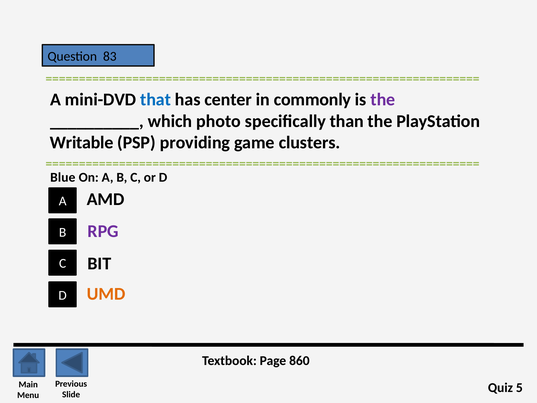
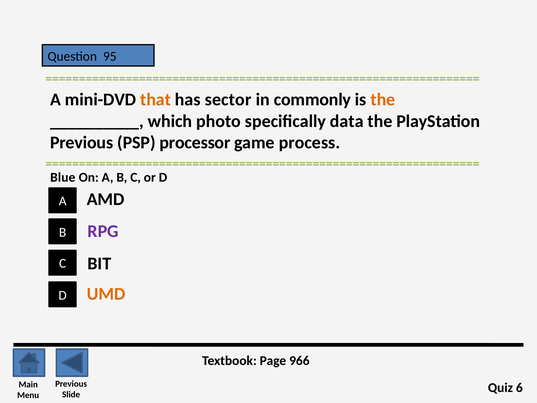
83: 83 -> 95 (110, 56)
that colour: blue -> orange (156, 100)
center: center -> sector (228, 100)
the colour: purple -> orange (383, 100)
than: than -> data (347, 121)
Writable: Writable -> Previous (82, 143)
providing: providing -> processor (195, 143)
clusters: clusters -> process (309, 143)
860: 860 -> 966 (299, 361)
5: 5 -> 6 (519, 388)
